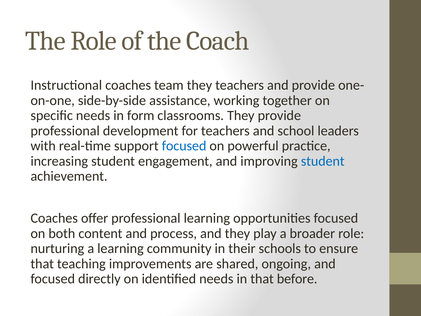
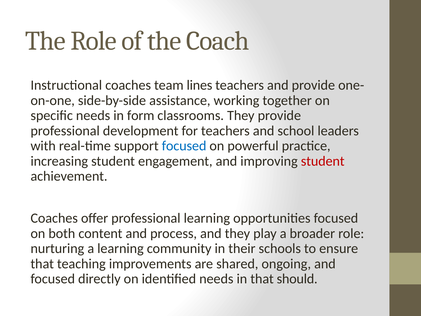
team they: they -> lines (200, 85)
student colour: blue -> red (323, 161)
before: before -> should (297, 279)
